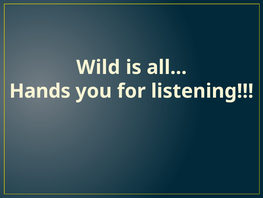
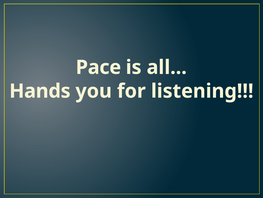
Wild: Wild -> Pace (98, 67)
